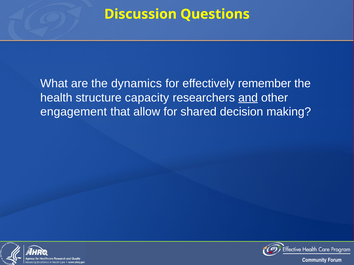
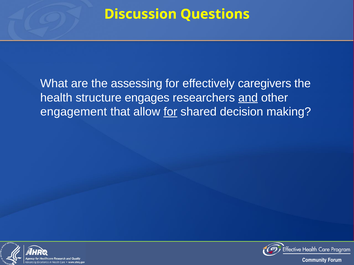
dynamics: dynamics -> assessing (137, 84)
remember: remember -> caregivers (265, 84)
capacity: capacity -> engages (147, 98)
for underline: none -> present (170, 112)
